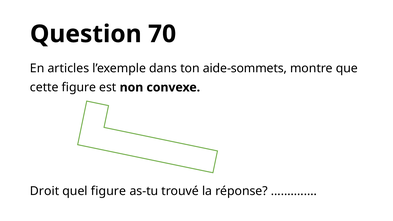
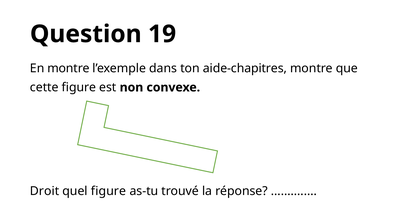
70: 70 -> 19 (162, 34)
En articles: articles -> montre (68, 68)
aide-sommets: aide-sommets -> aide-chapitres (245, 68)
